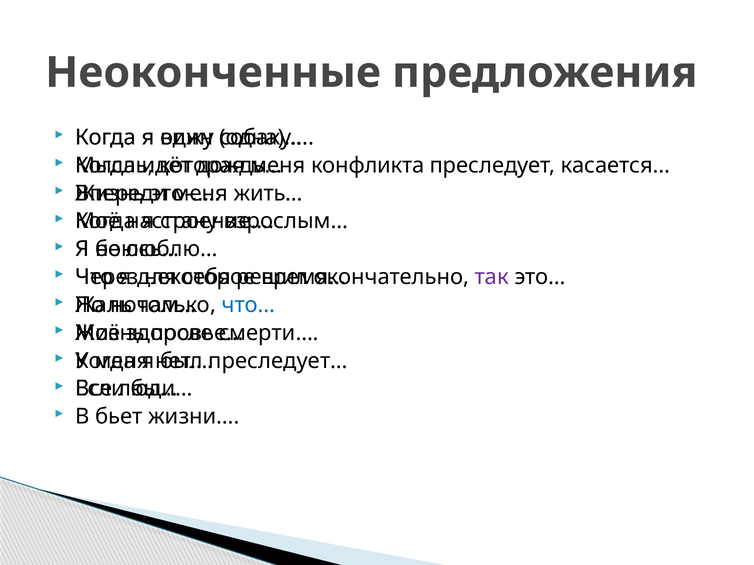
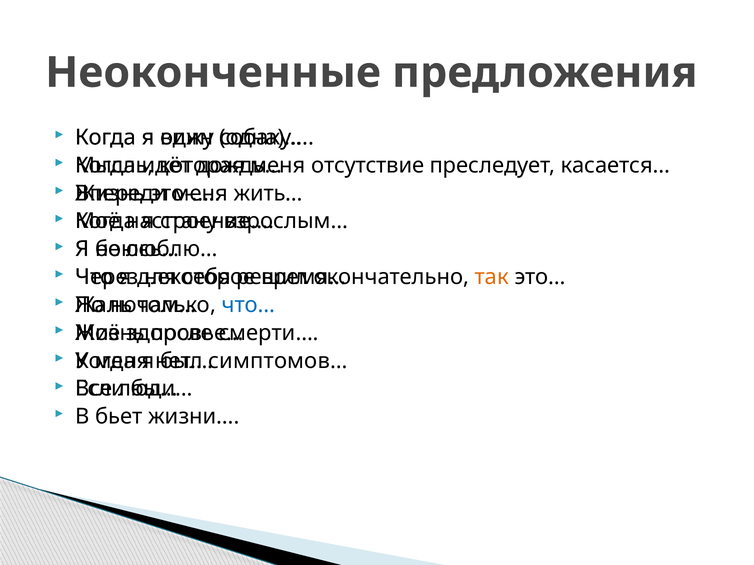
конфликта: конфликта -> отсутствие (368, 166)
так colour: purple -> orange (492, 277)
преследует…: преследует… -> симптомов… (278, 361)
